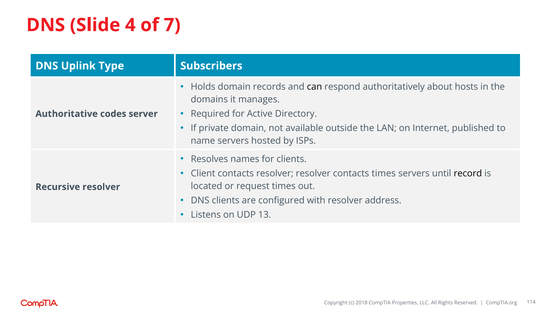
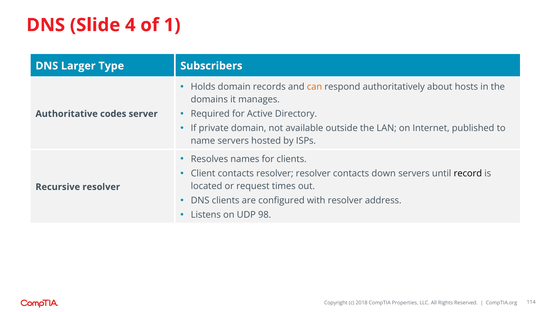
7: 7 -> 1 (172, 25)
Uplink: Uplink -> Larger (78, 66)
can colour: black -> orange (314, 87)
contacts times: times -> down (384, 173)
13: 13 -> 98 (265, 215)
